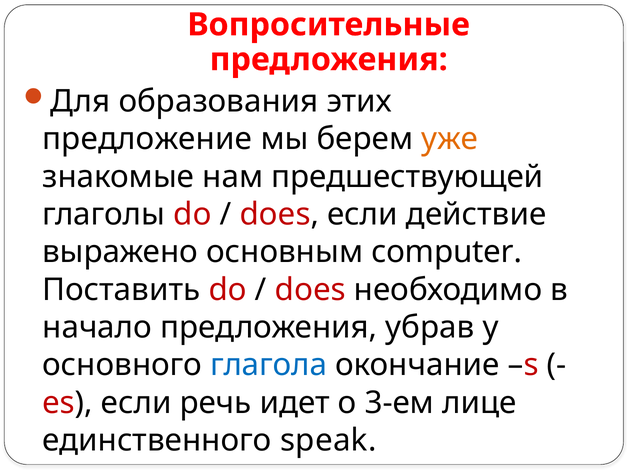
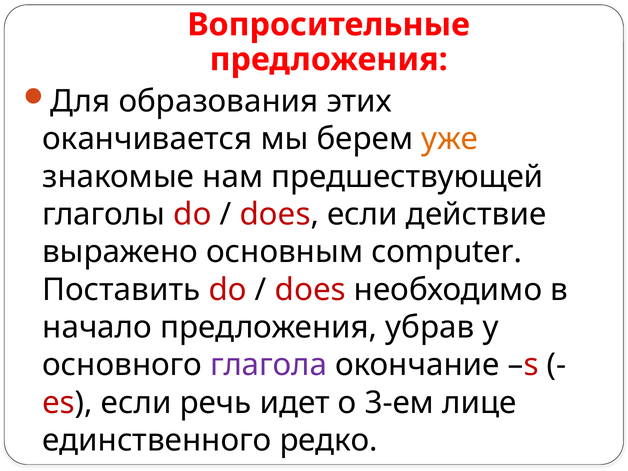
предложение: предложение -> оканчивается (147, 139)
глагола colour: blue -> purple (269, 365)
speak: speak -> редко (329, 440)
